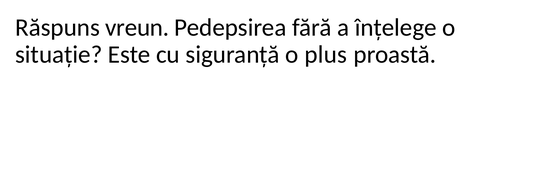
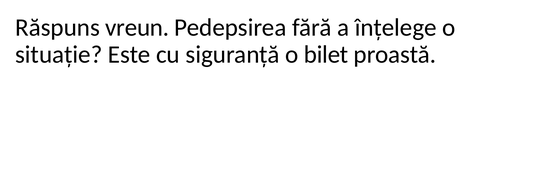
plus: plus -> bilet (326, 55)
